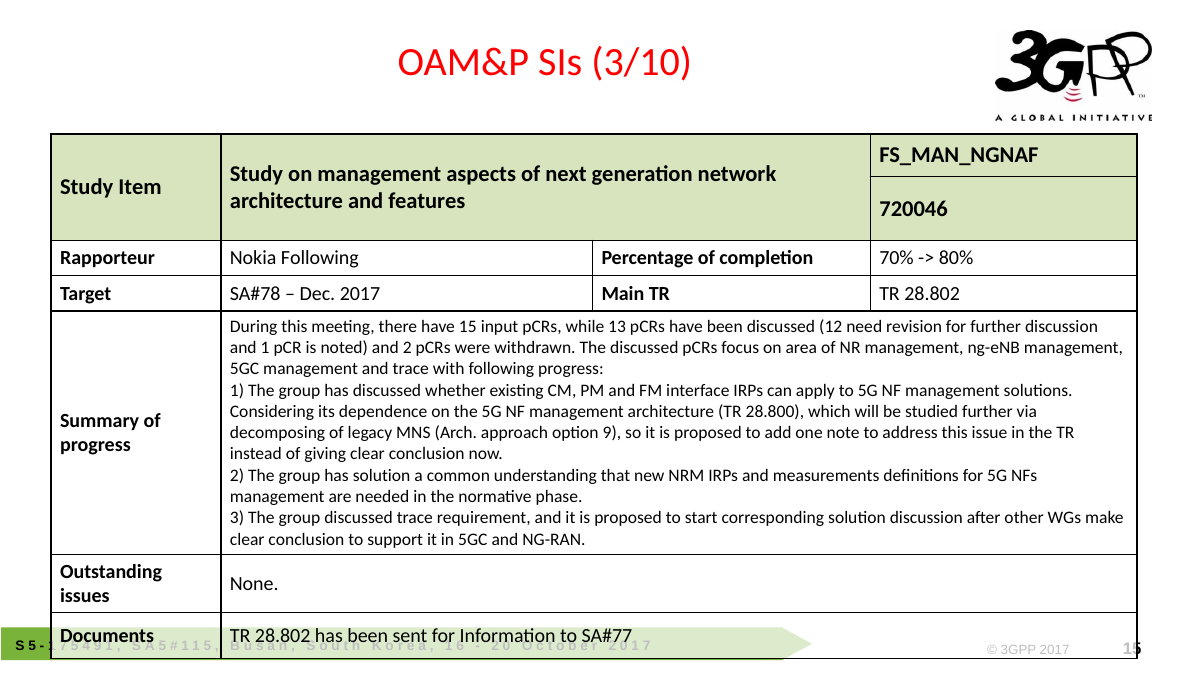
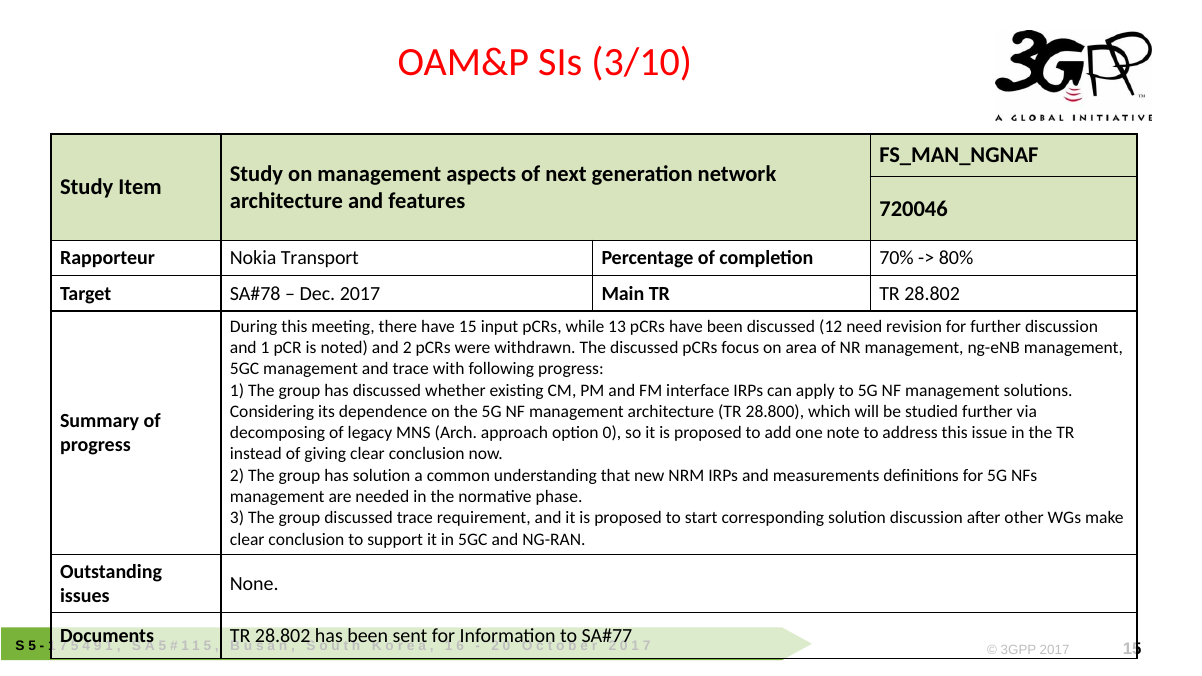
Nokia Following: Following -> Transport (320, 258)
option 9: 9 -> 0 (612, 433)
